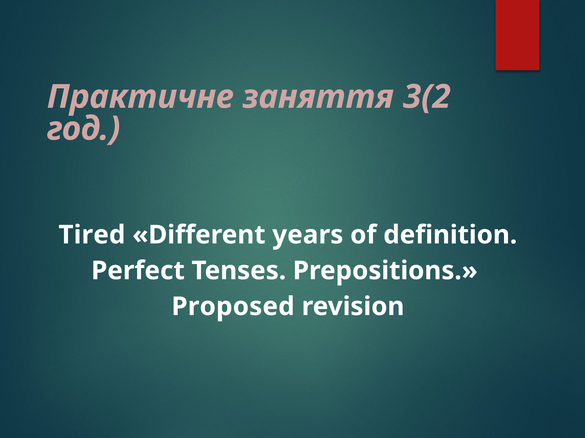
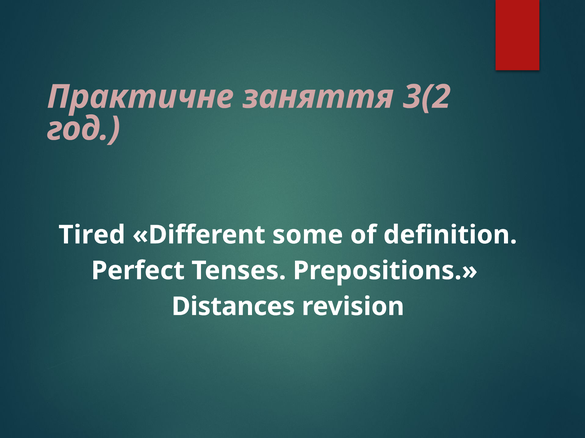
years: years -> some (308, 235)
Proposed: Proposed -> Distances (233, 307)
